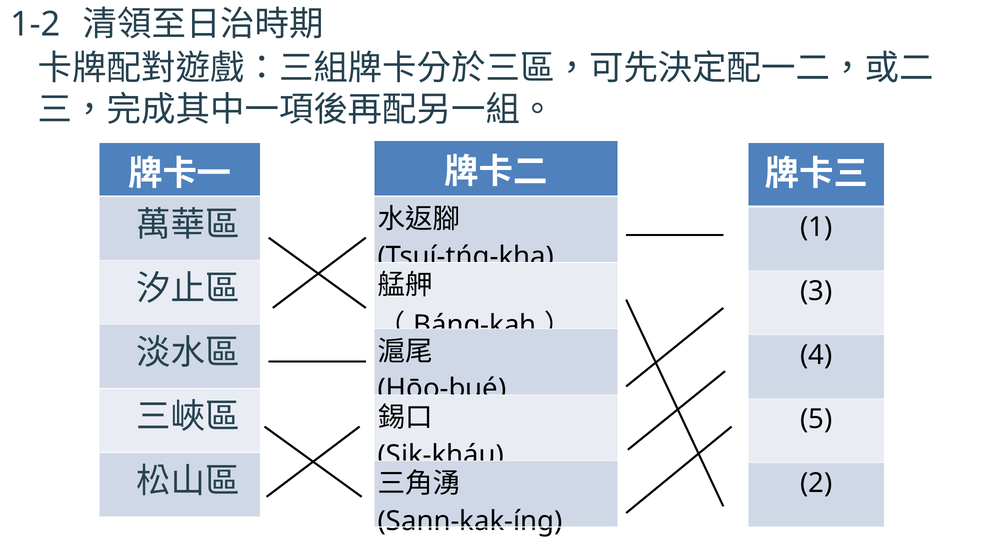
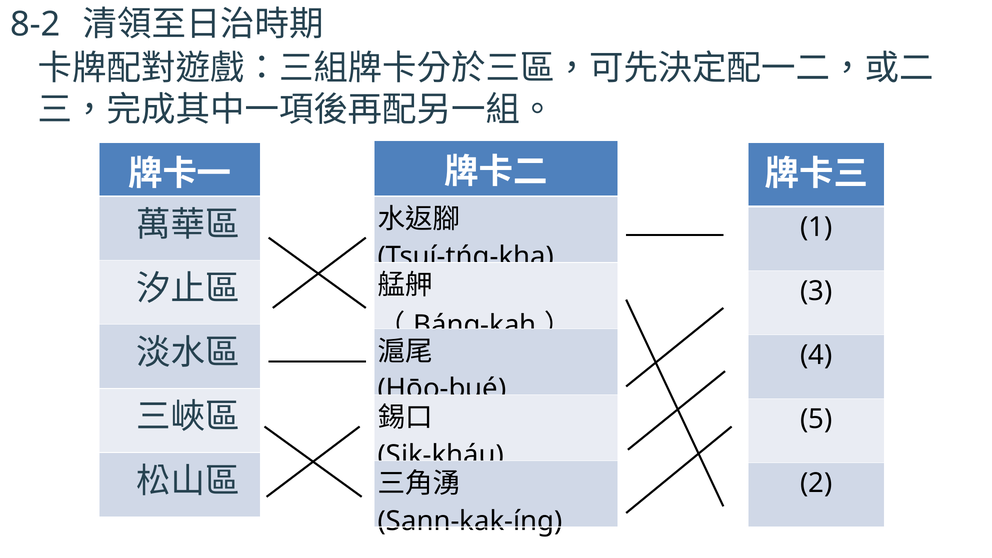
1-2: 1-2 -> 8-2 (35, 24)
